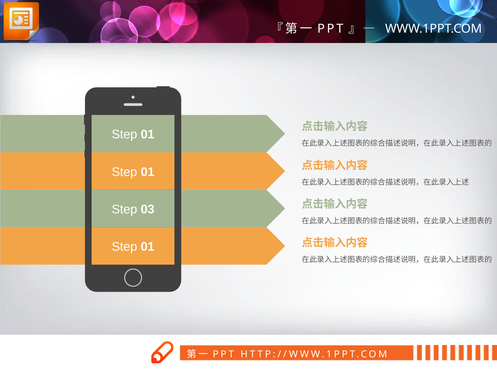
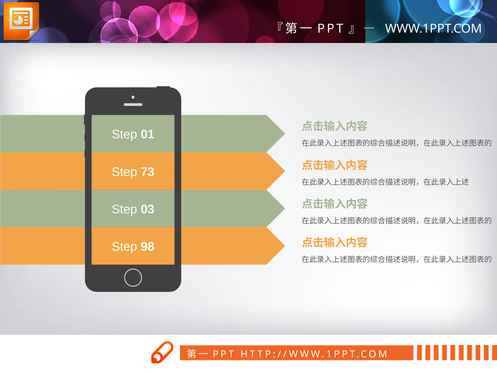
01: 01 -> 73 (148, 172)
01: 01 -> 98 (148, 247)
